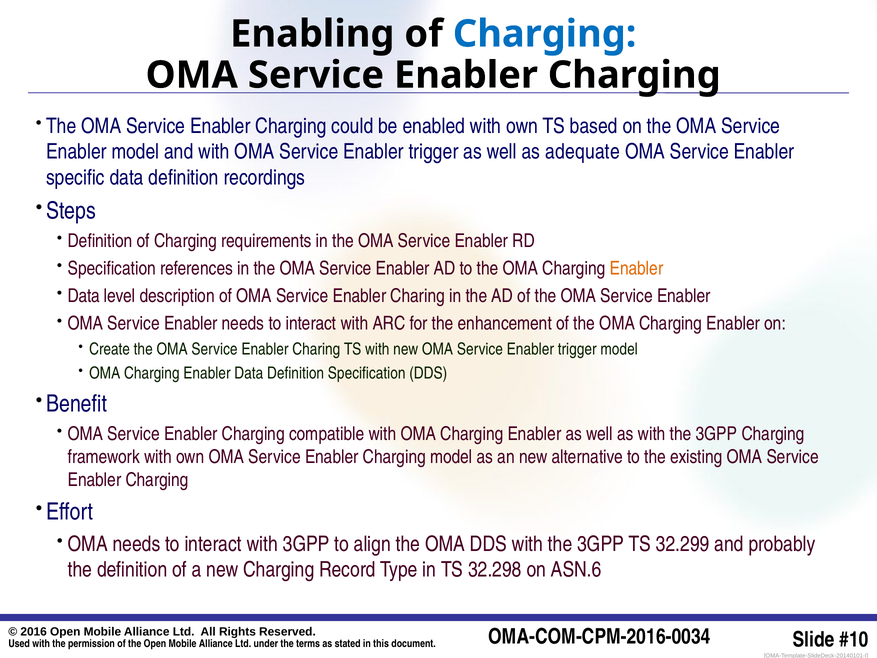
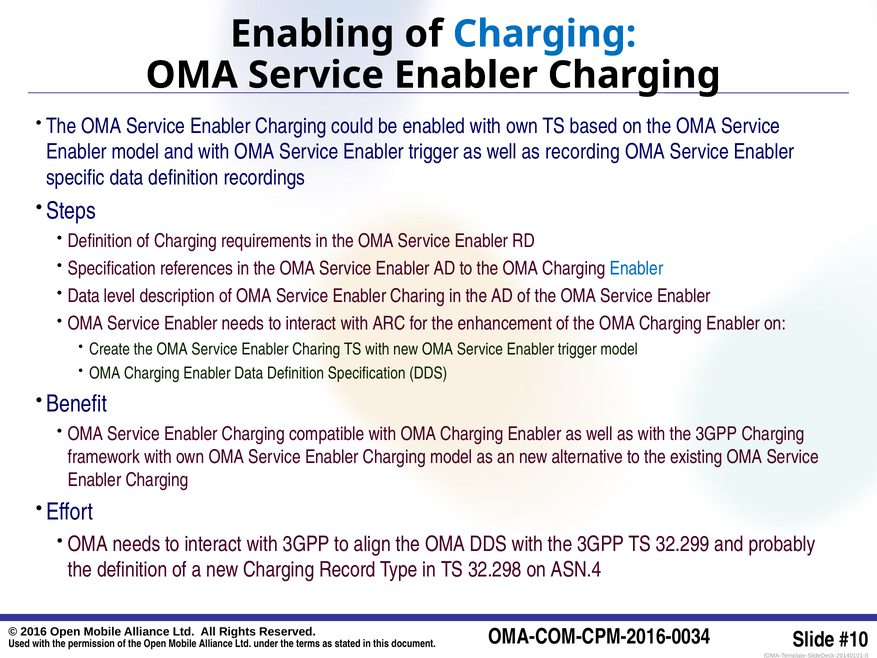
adequate: adequate -> recording (582, 152)
Enabler colour: orange -> blue (636, 268)
ASN.6: ASN.6 -> ASN.4 (576, 570)
